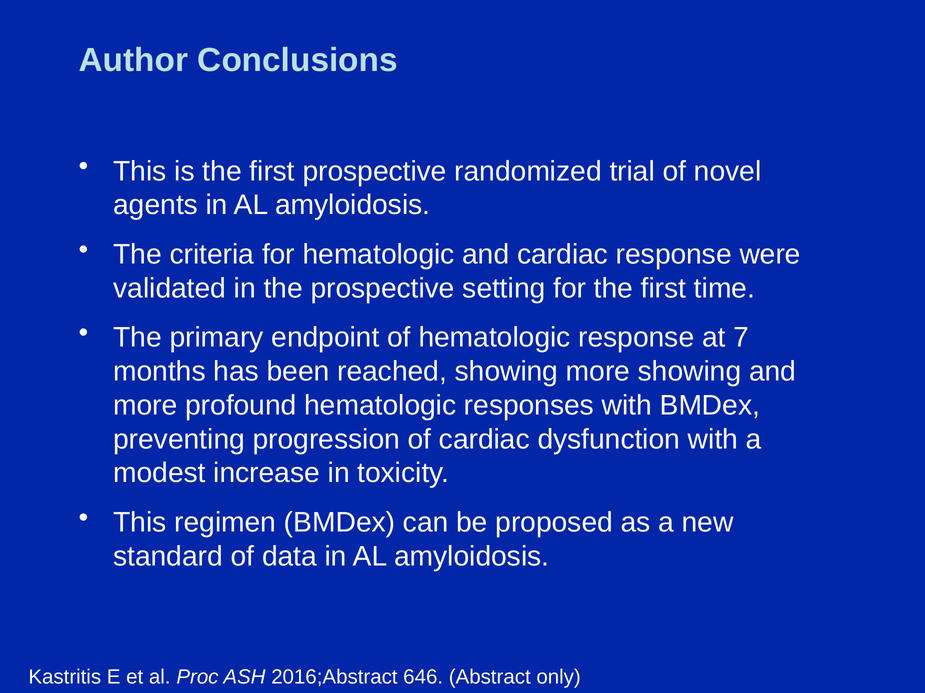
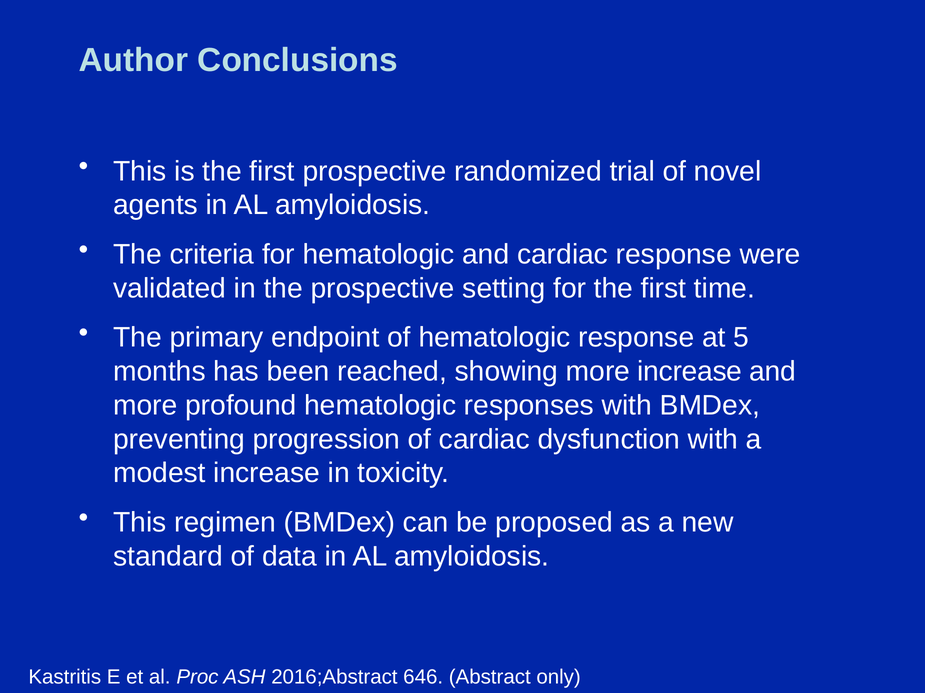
7: 7 -> 5 (741, 338)
more showing: showing -> increase (690, 372)
